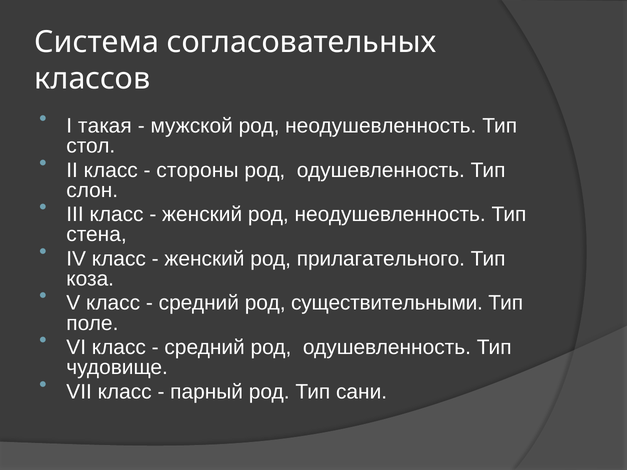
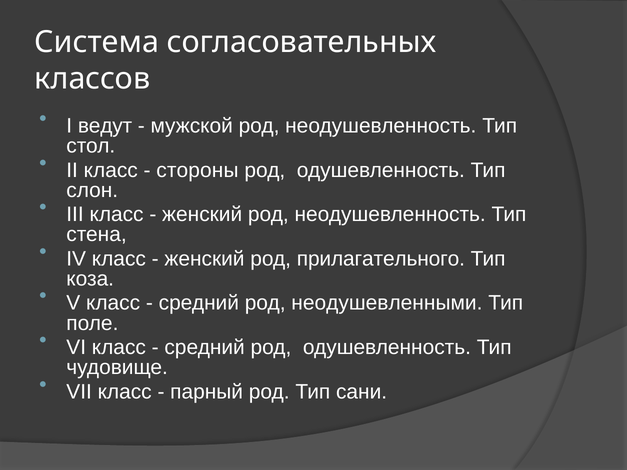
такая: такая -> ведут (105, 126)
существительными: существительными -> неодушевленными (387, 303)
